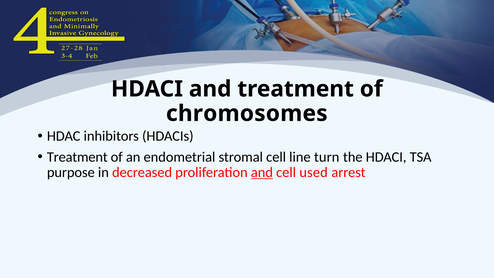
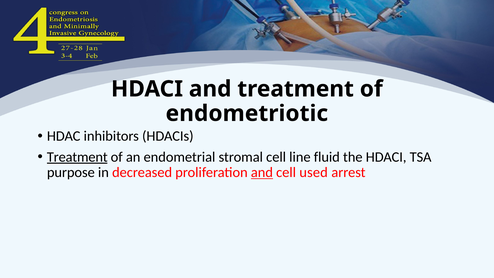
chromosomes: chromosomes -> endometriotic (247, 113)
Treatment underline: none -> present (77, 157)
turn: turn -> fluid (327, 157)
